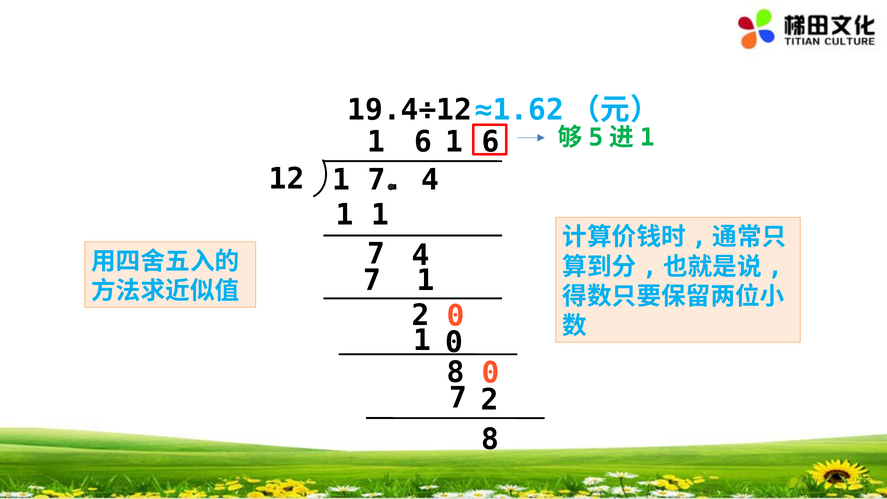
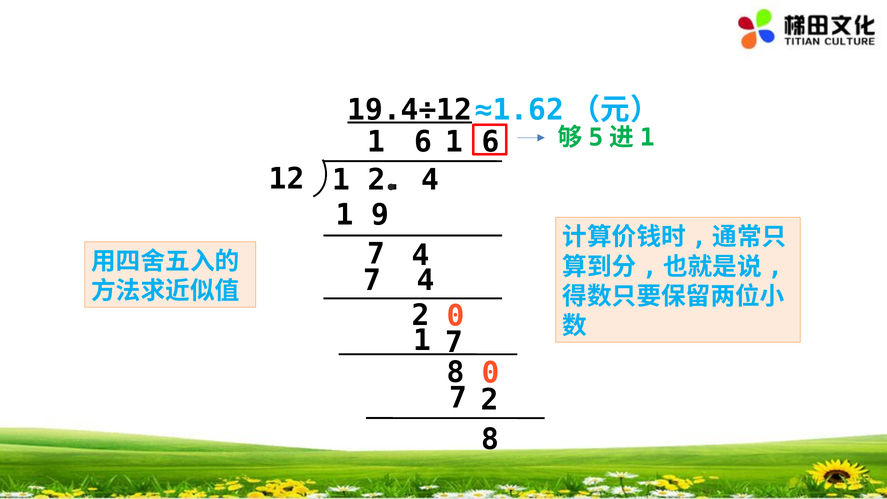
19.4÷12 underline: none -> present (410, 110)
7: 7 -> 2 (385, 180)
1: 1 -> 9 (380, 215)
7 1: 1 -> 4 (426, 281)
1 0: 0 -> 7 (454, 342)
